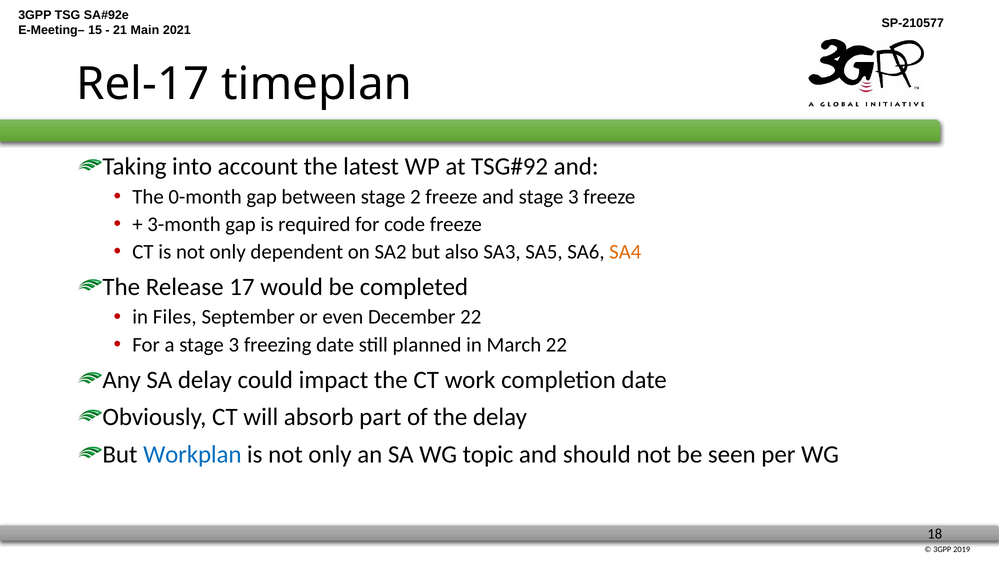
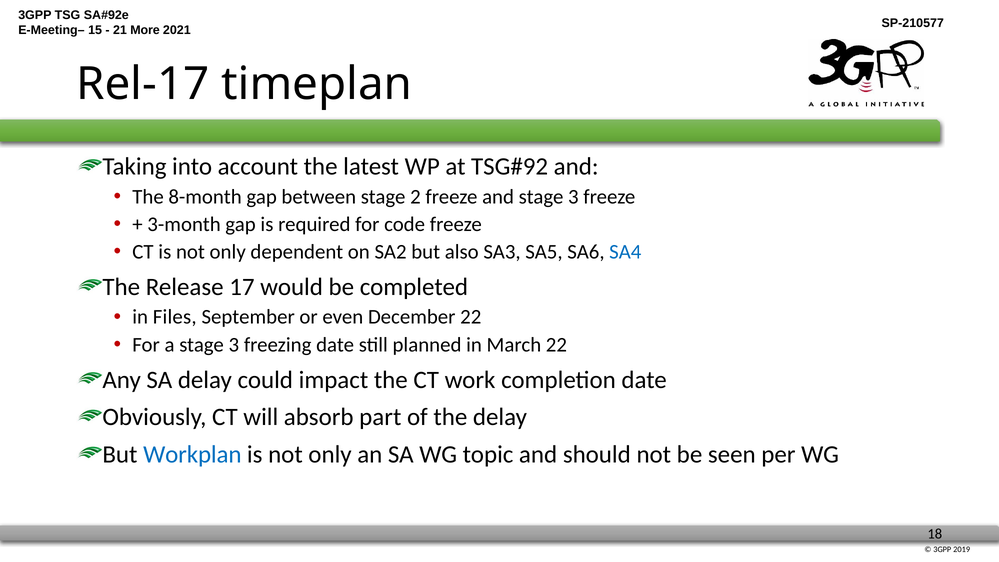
Main: Main -> More (145, 30)
0-month: 0-month -> 8-month (205, 197)
SA4 colour: orange -> blue (625, 252)
